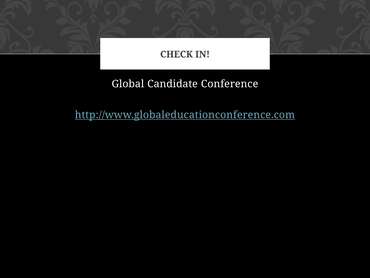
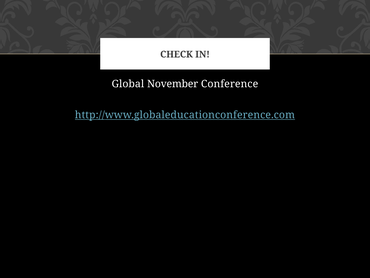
Candidate: Candidate -> November (173, 84)
